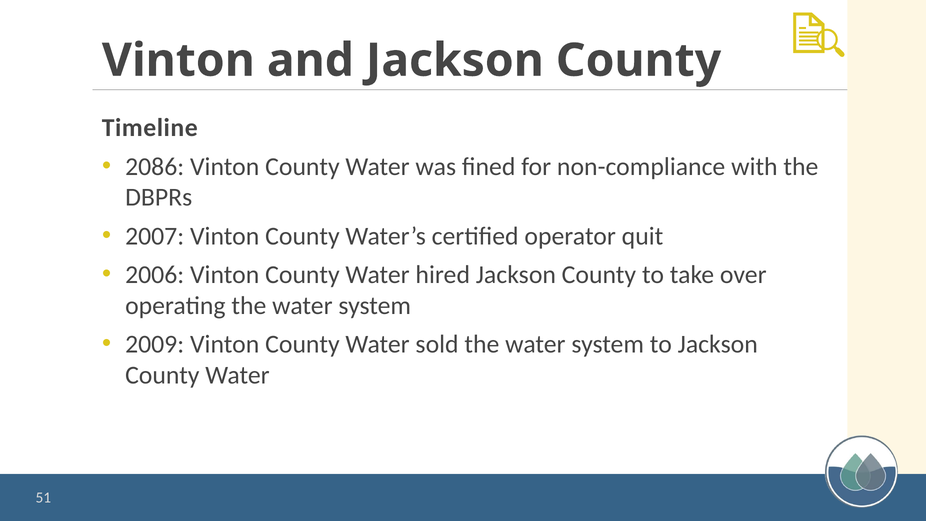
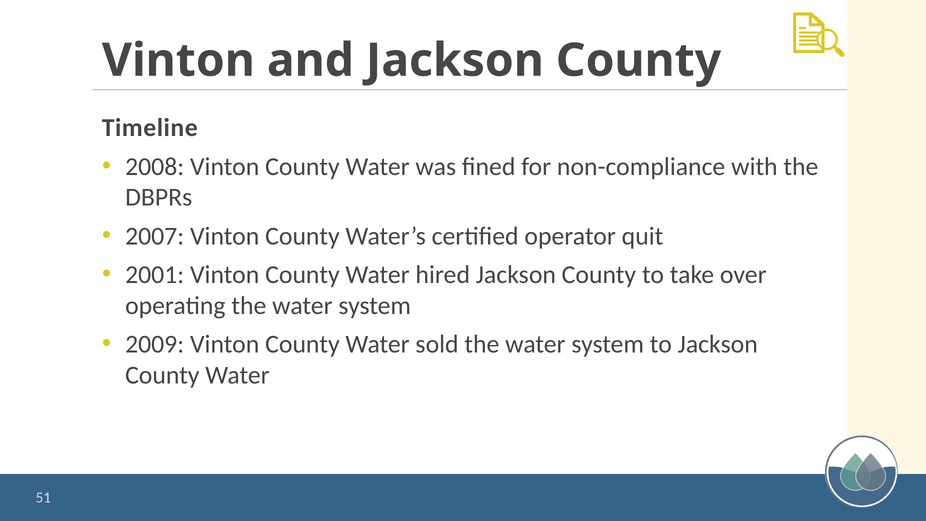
2086: 2086 -> 2008 (155, 167)
2006: 2006 -> 2001 (155, 275)
